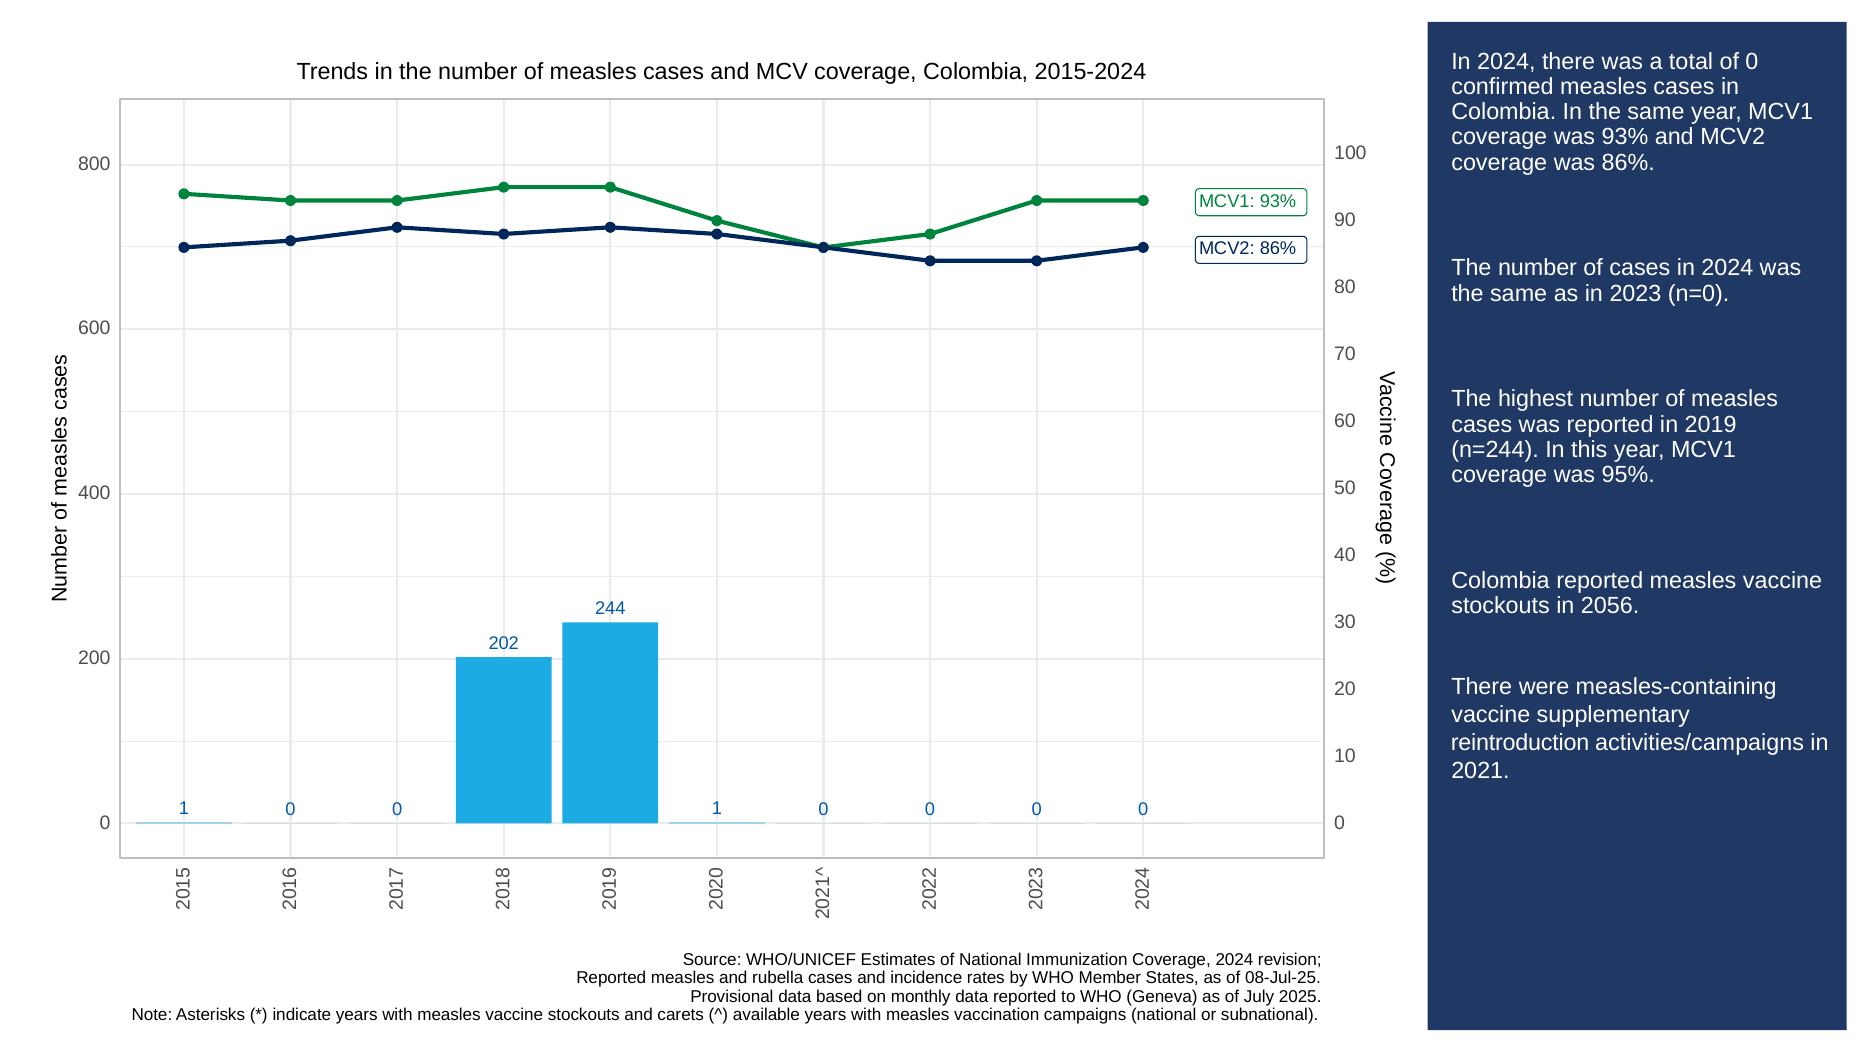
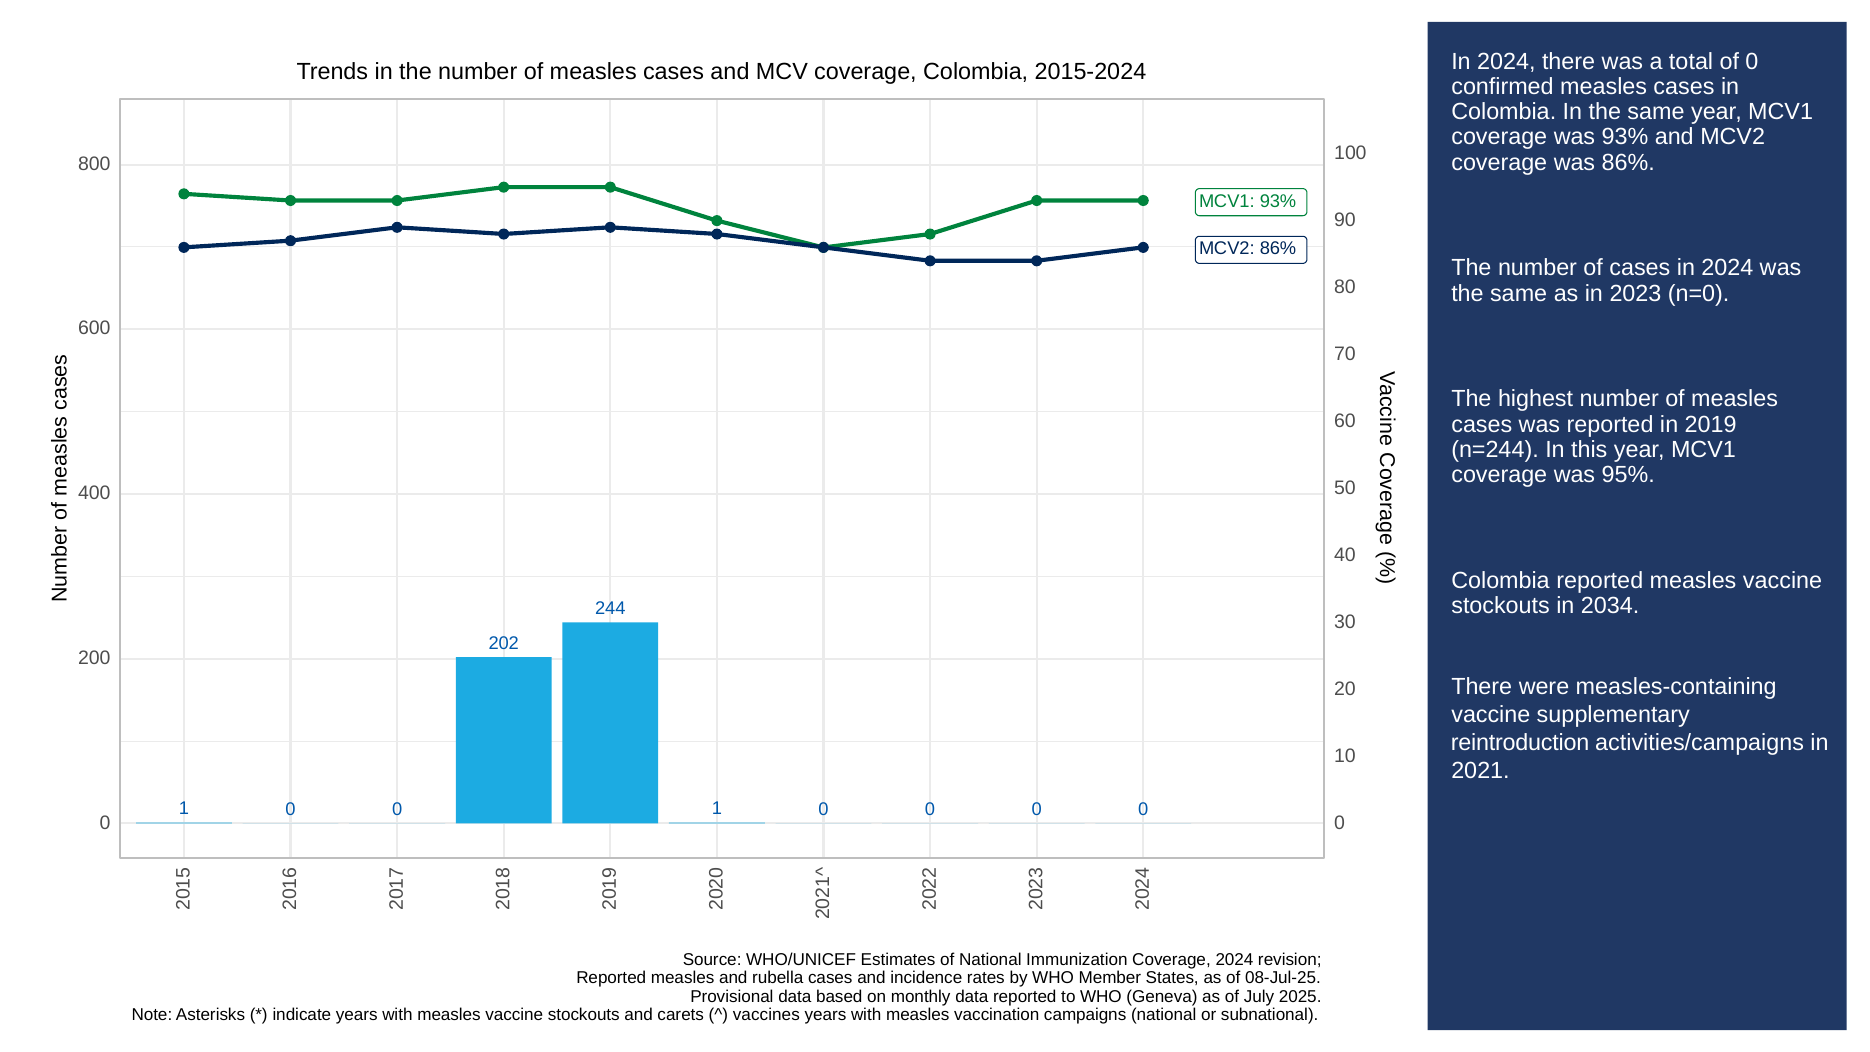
2056: 2056 -> 2034 (1610, 606)
available: available -> vaccines (766, 1015)
